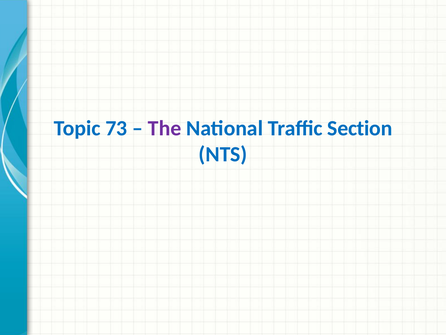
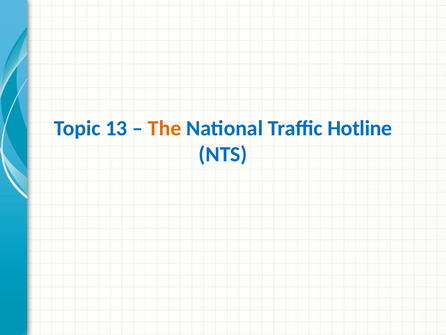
73: 73 -> 13 (116, 128)
The colour: purple -> orange (165, 128)
Section: Section -> Hotline (360, 128)
